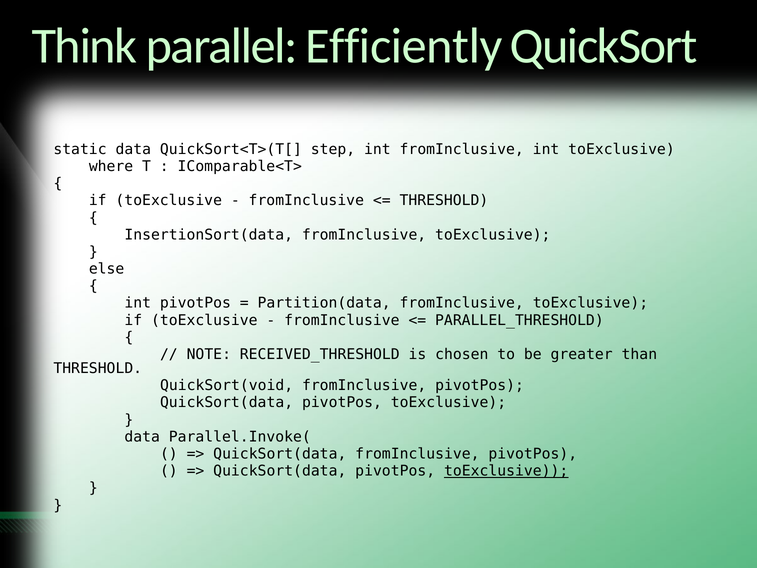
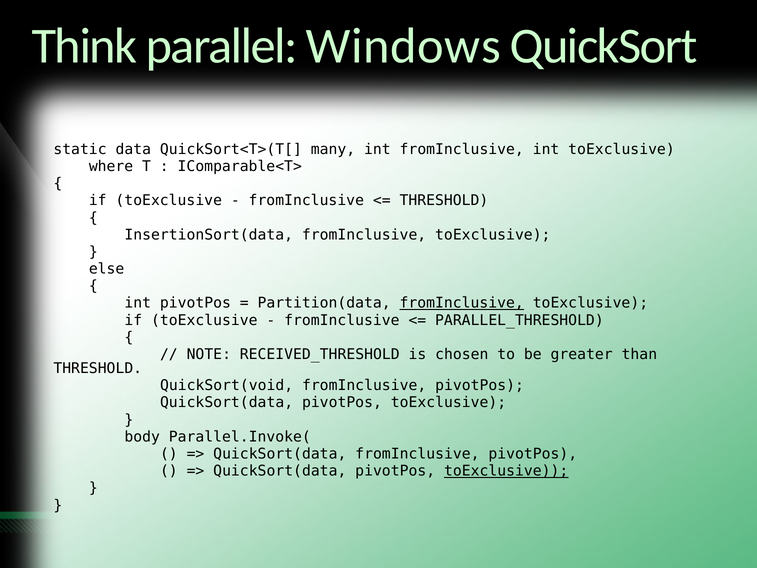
Efficiently: Efficiently -> Windows (403, 46)
step: step -> many (333, 149)
fromInclusive underline: none -> present (462, 303)
data: data -> body (142, 437)
